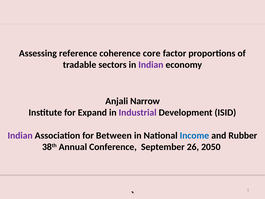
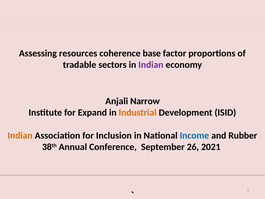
reference: reference -> resources (78, 53)
core: core -> base (152, 53)
Industrial colour: purple -> orange (138, 112)
Indian colour: purple -> orange (20, 135)
Between: Between -> Inclusion (114, 135)
2050: 2050 -> 2021 (211, 147)
